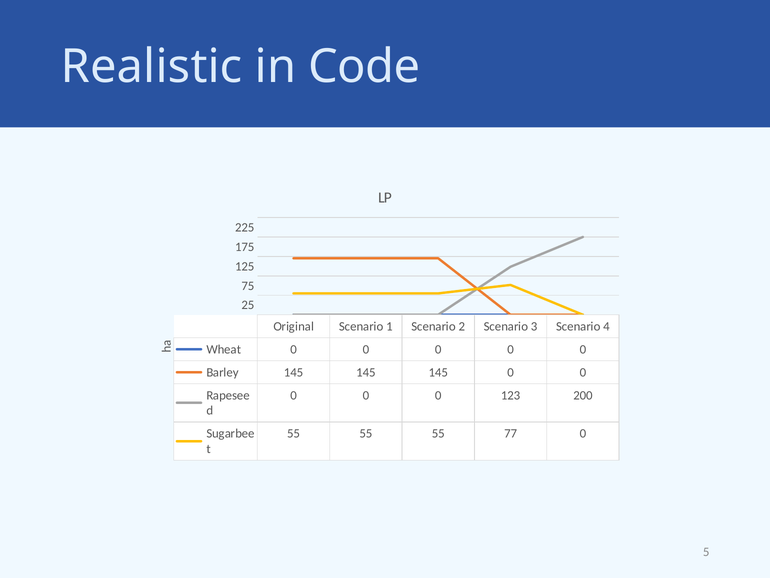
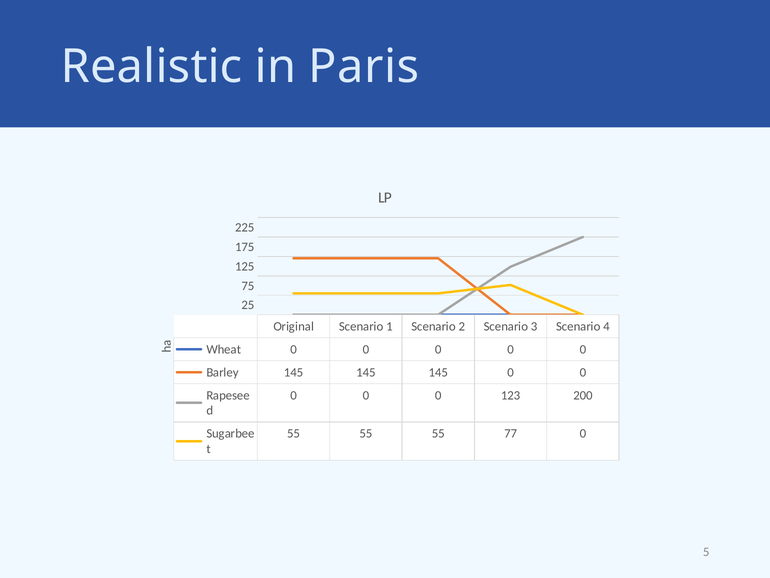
Code: Code -> Paris (364, 67)
